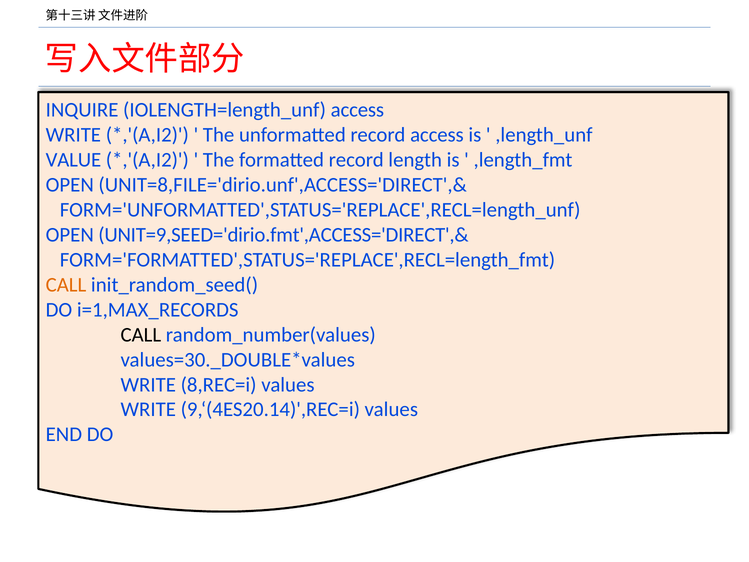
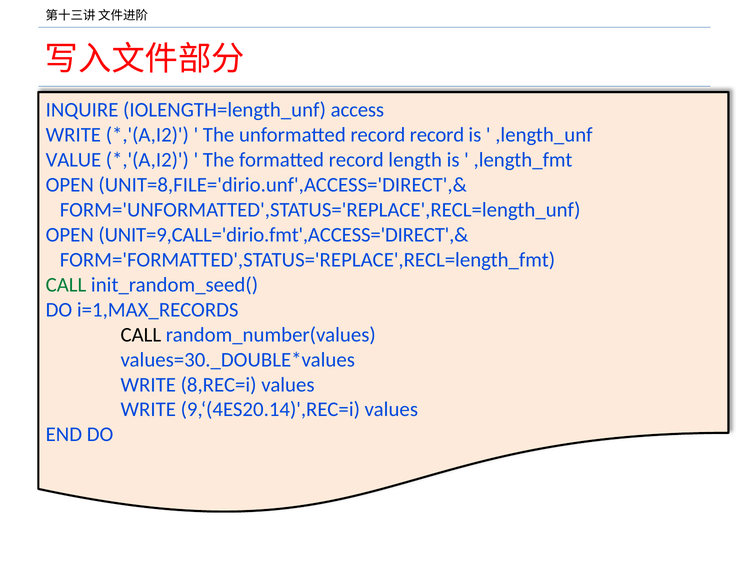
record access: access -> record (437, 135)
UNIT=9,SEED='dirio.fmt',ACCESS='DIRECT',&: UNIT=9,SEED='dirio.fmt',ACCESS='DIRECT',& -> UNIT=9,CALL='dirio.fmt',ACCESS='DIRECT',& (283, 235)
CALL colour: orange -> green (66, 285)
